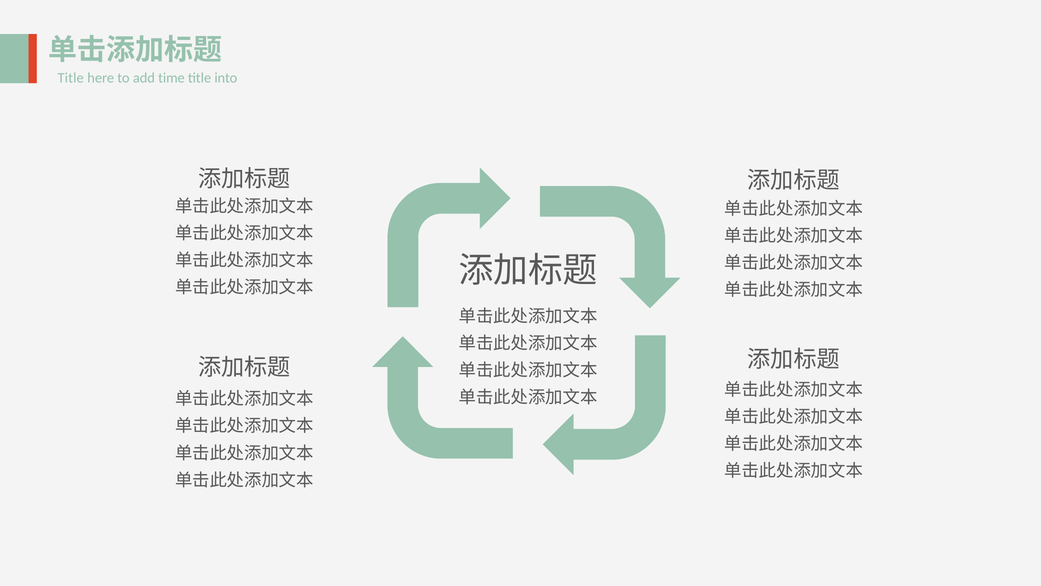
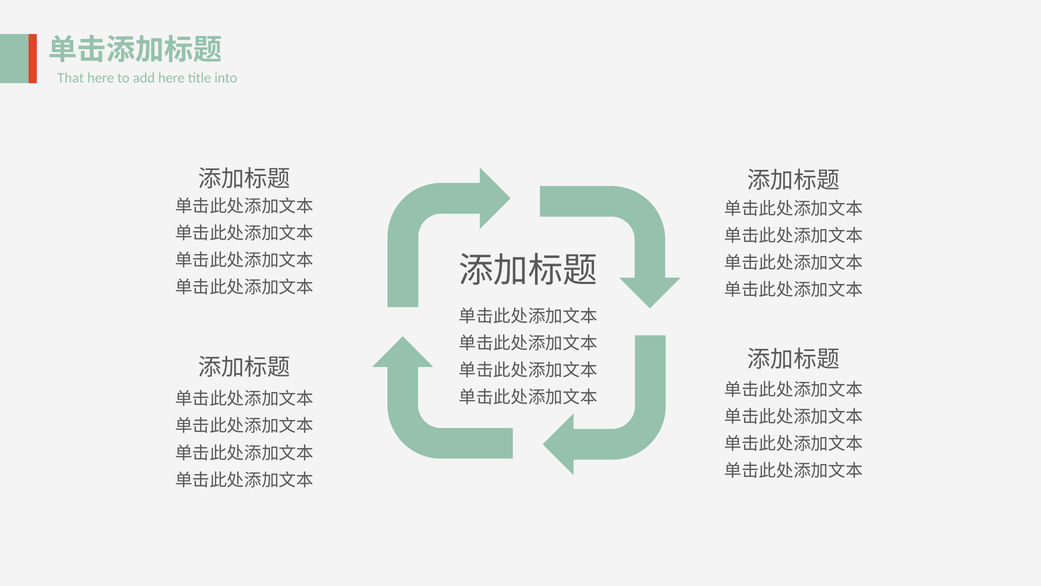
Title: Title -> That (71, 78)
add time: time -> here (172, 78)
